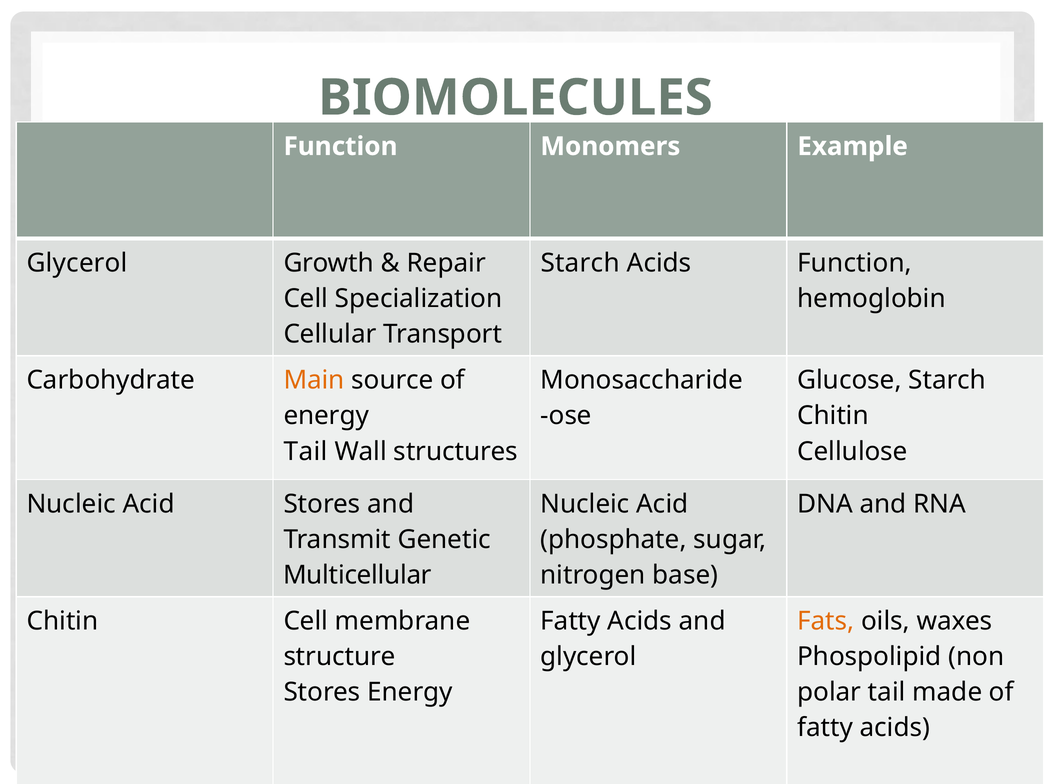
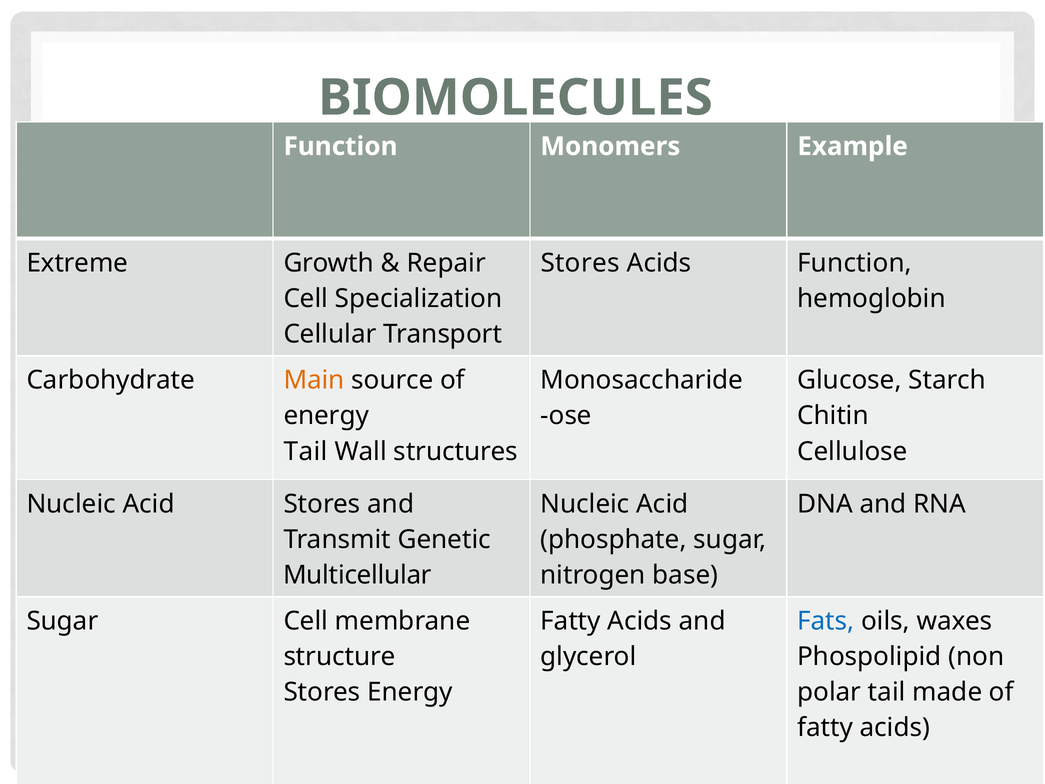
Glycerol: Glycerol -> Extreme (77, 263)
Starch: Starch -> Stores (580, 263)
Chitin: Chitin -> Sugar (62, 621)
Fats colour: orange -> blue (826, 621)
